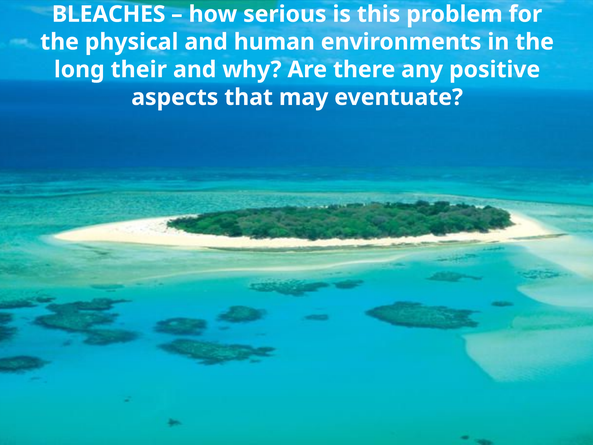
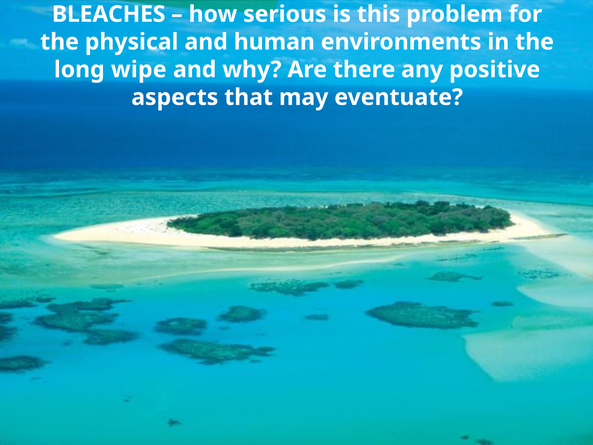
their: their -> wipe (139, 70)
